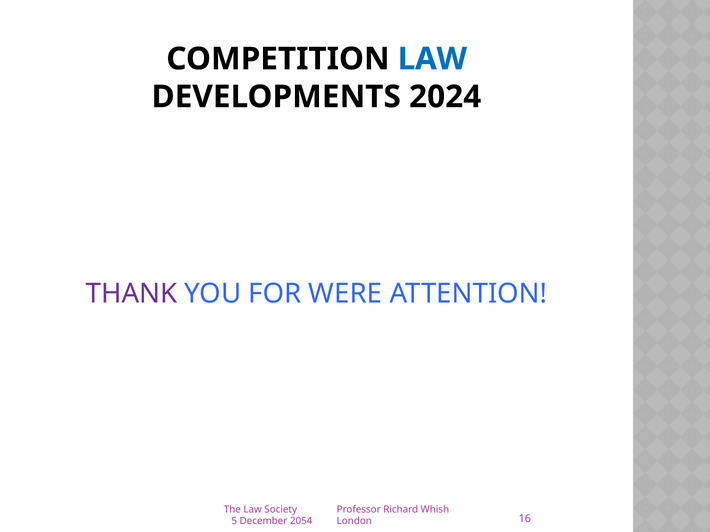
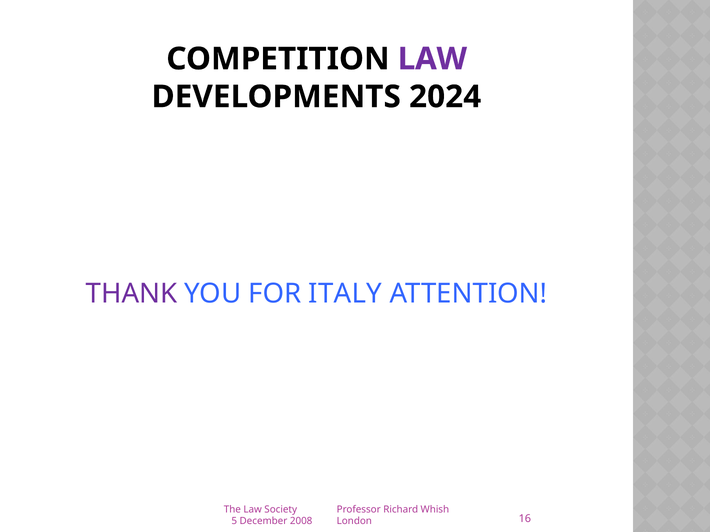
LAW colour: blue -> purple (432, 59)
WERE: WERE -> ITALY (345, 294)
2054: 2054 -> 2008 (301, 522)
